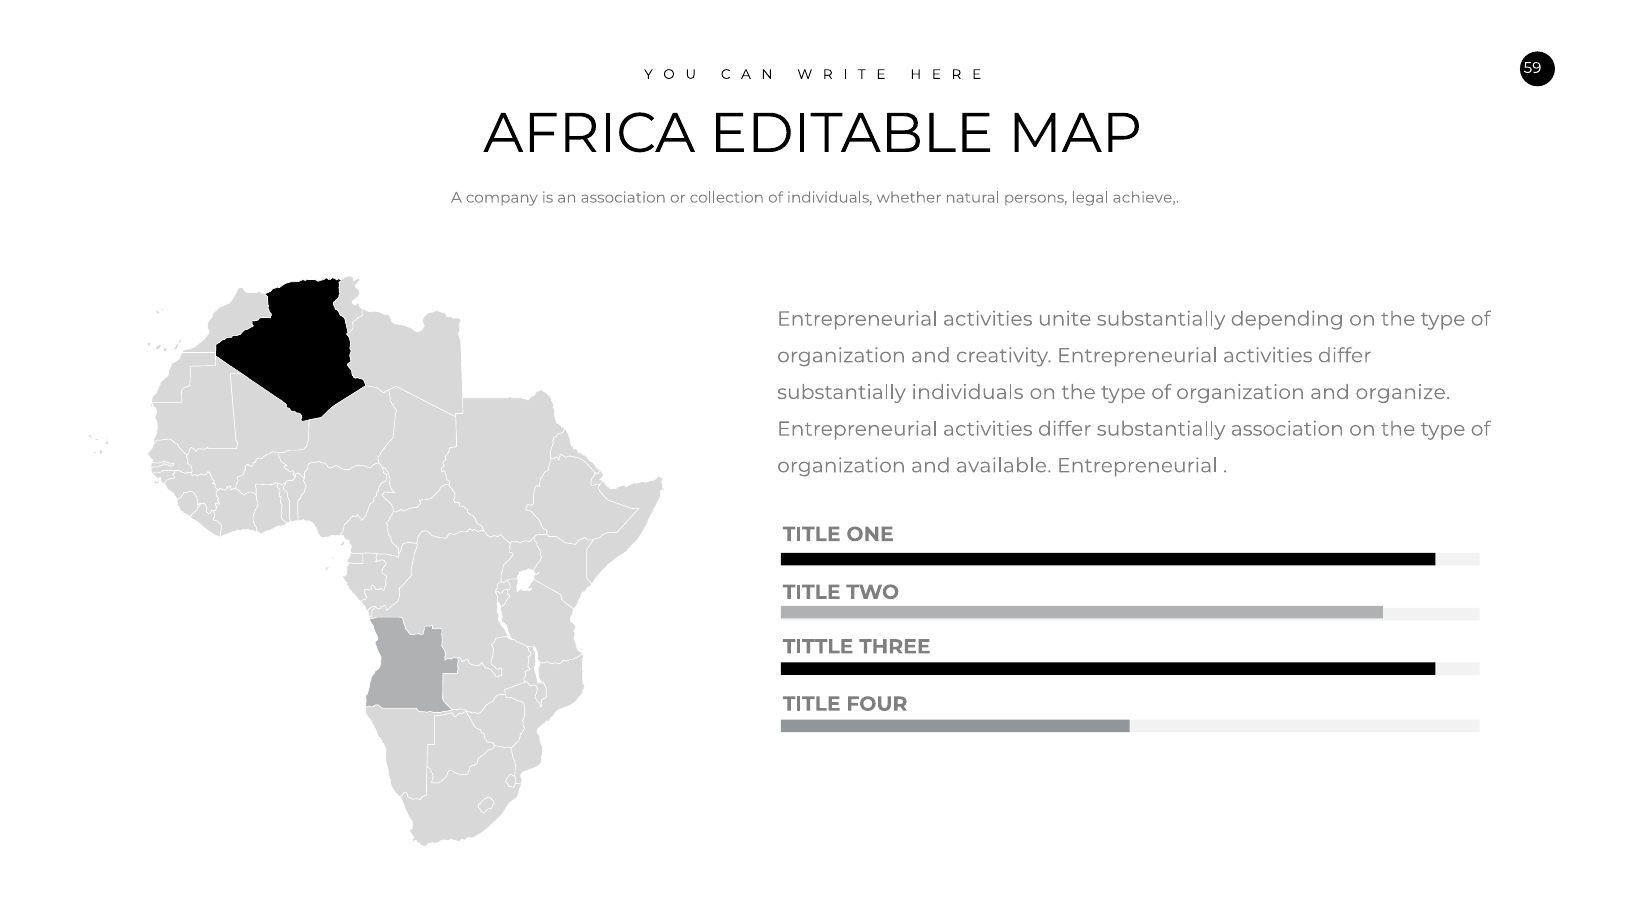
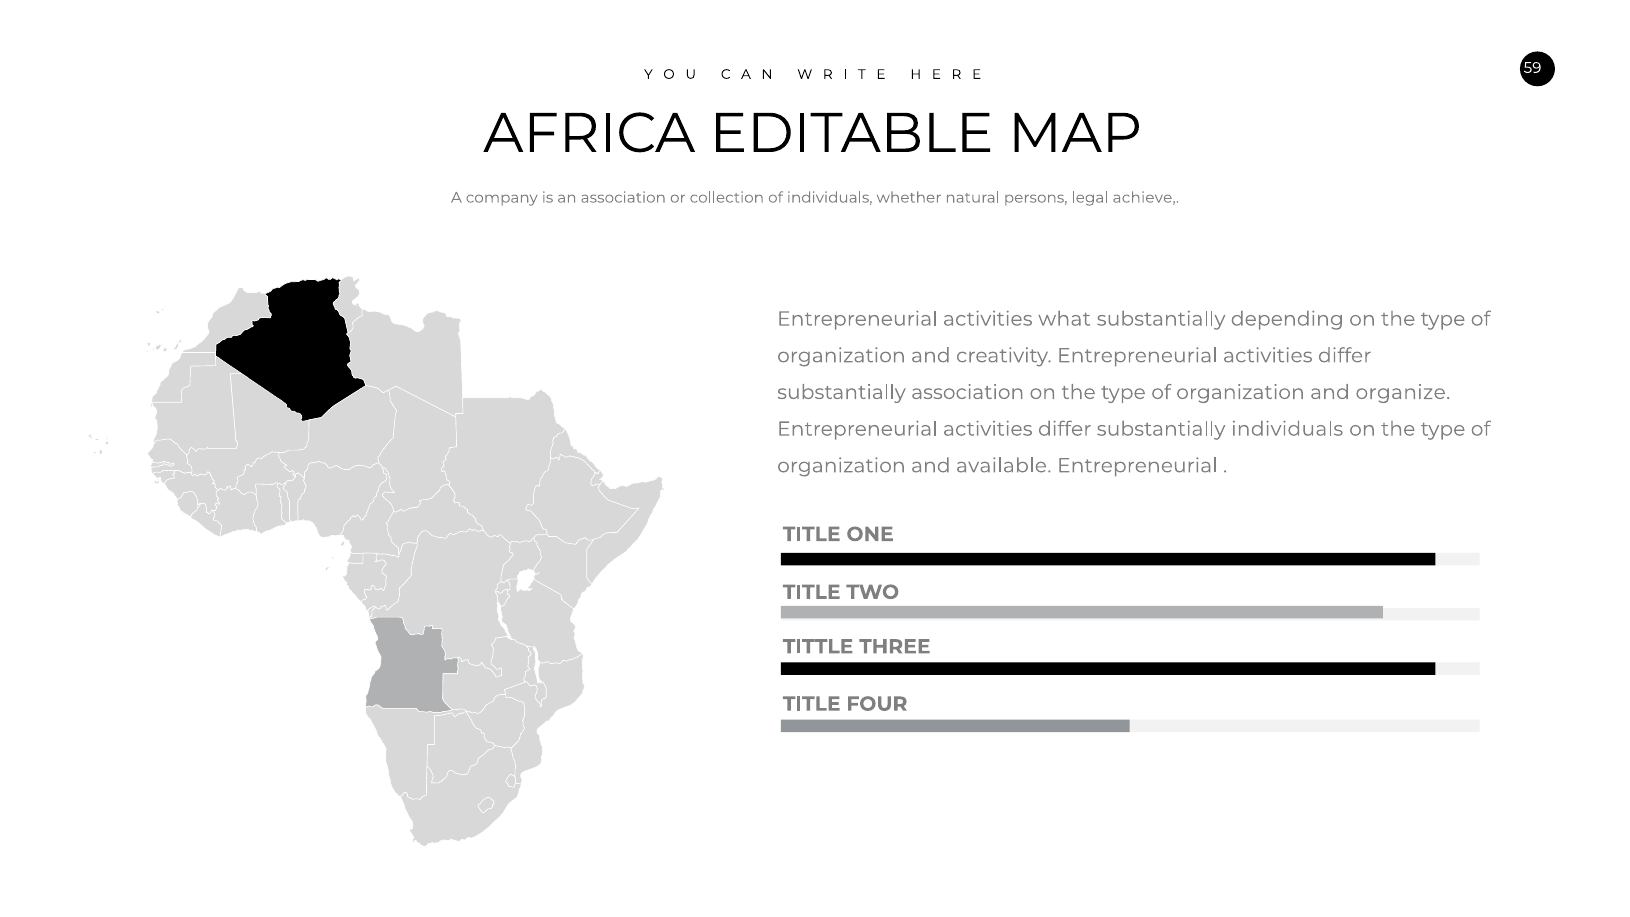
unite: unite -> what (1065, 319)
substantially individuals: individuals -> association (968, 392)
substantially association: association -> individuals (1287, 429)
